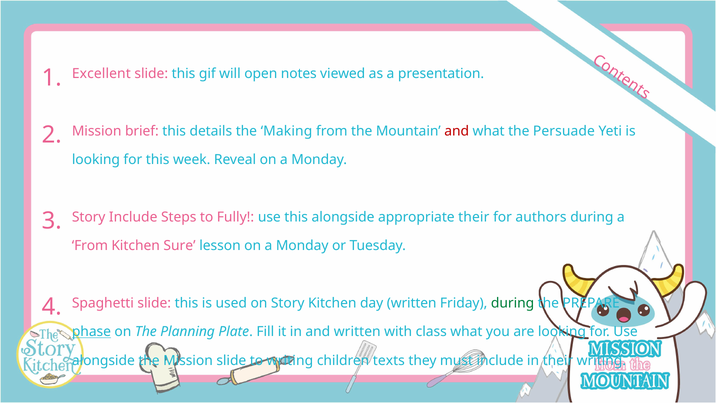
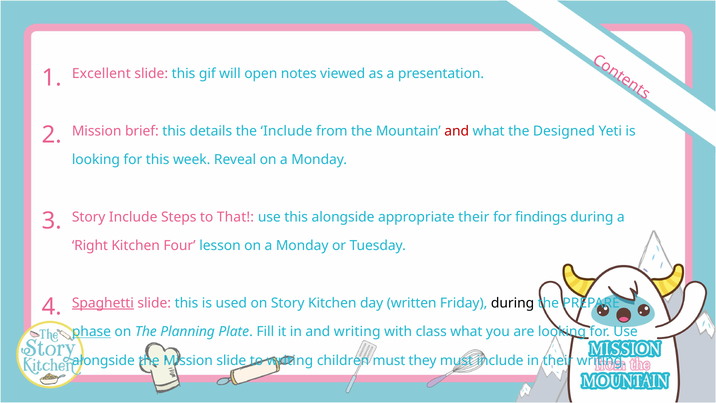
the Making: Making -> Include (286, 131)
Persuade: Persuade -> Designed (564, 131)
Fully: Fully -> That (235, 217)
authors: authors -> findings (541, 217)
From: From -> Right (90, 246)
Sure: Sure -> Four (180, 246)
Spaghetti underline: none -> present (103, 303)
during colour: green -> black (513, 303)
and written: written -> writing (357, 332)
children texts: texts -> must (389, 360)
